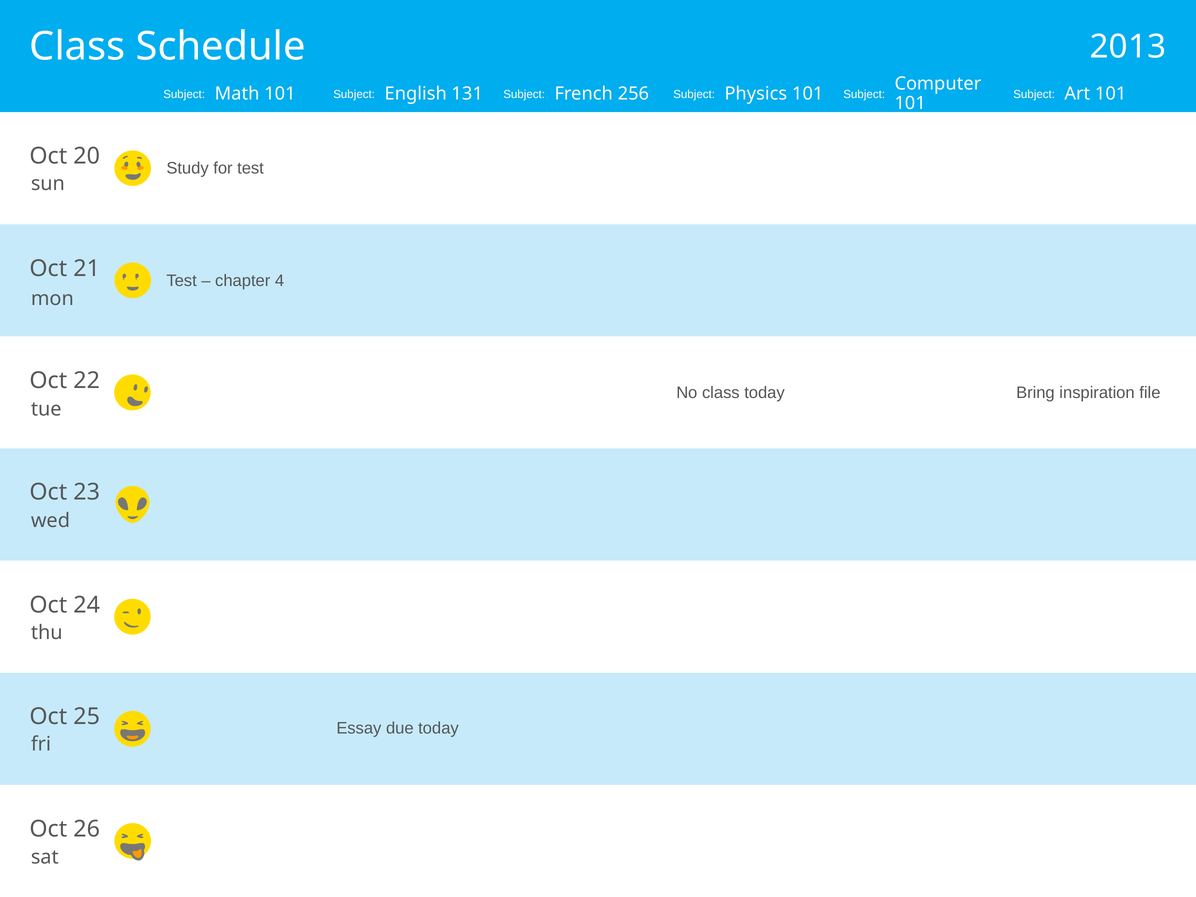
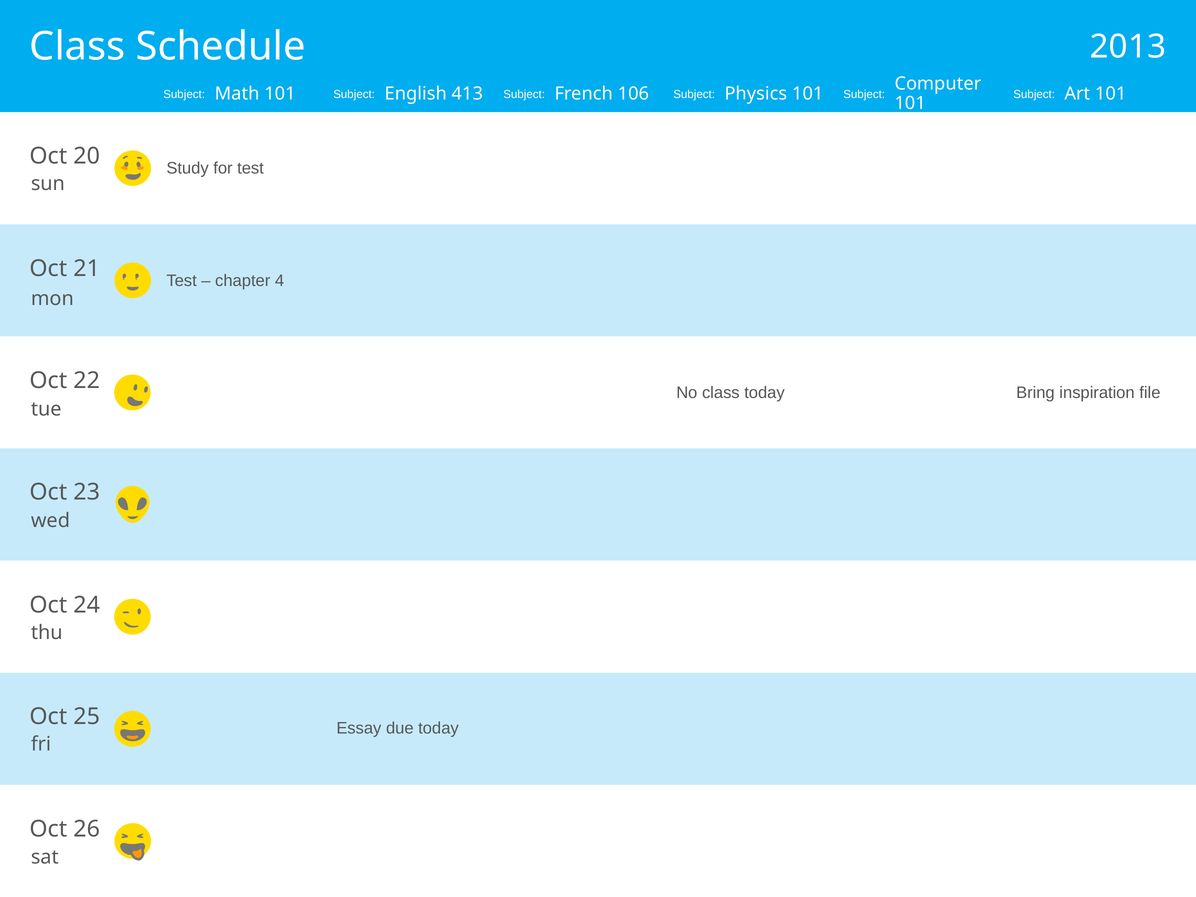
131: 131 -> 413 (467, 94)
256: 256 -> 106 (633, 94)
